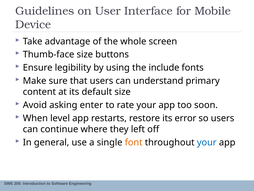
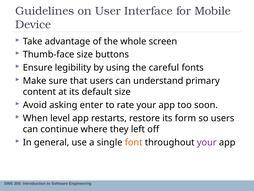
include: include -> careful (164, 68)
error: error -> form (185, 118)
your colour: blue -> purple (207, 142)
